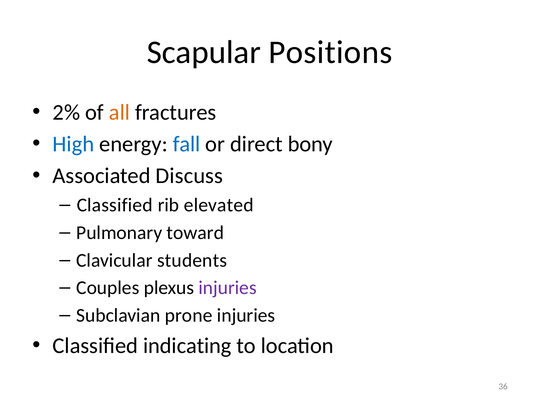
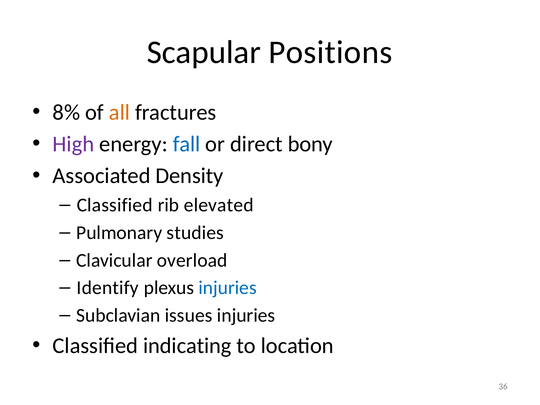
2%: 2% -> 8% (66, 112)
High colour: blue -> purple (73, 144)
Discuss: Discuss -> Density (189, 176)
toward: toward -> studies (195, 233)
students: students -> overload (192, 260)
Couples: Couples -> Identify (108, 288)
injuries colour: purple -> blue (228, 288)
prone: prone -> issues (189, 315)
